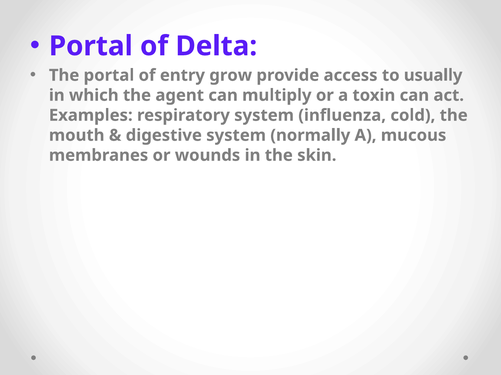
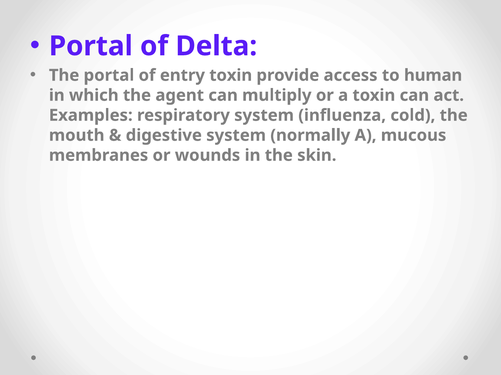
entry grow: grow -> toxin (231, 75)
usually: usually -> human (433, 75)
